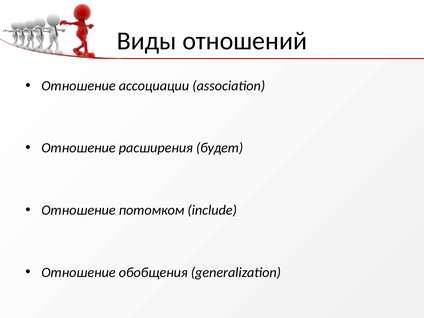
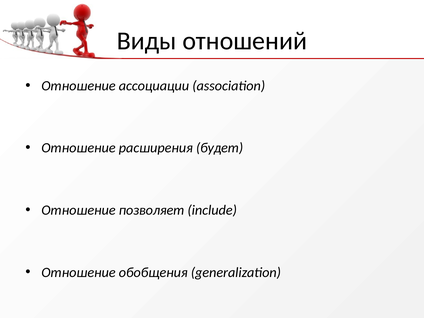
потомком: потомком -> позволяет (152, 210)
